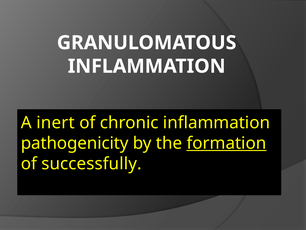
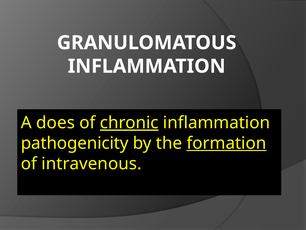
inert: inert -> does (56, 123)
chronic underline: none -> present (129, 123)
successfully: successfully -> intravenous (91, 163)
